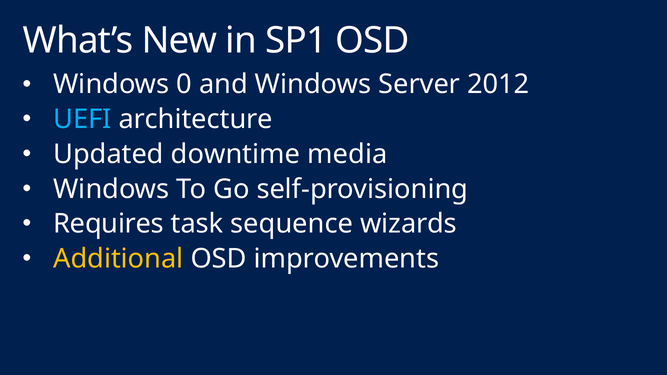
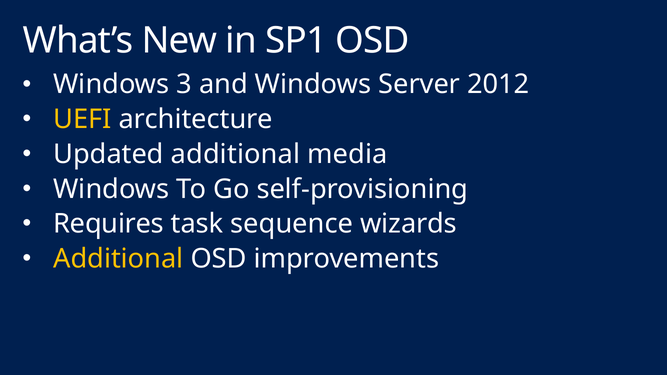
0: 0 -> 3 (184, 84)
UEFI colour: light blue -> yellow (82, 119)
Updated downtime: downtime -> additional (236, 154)
